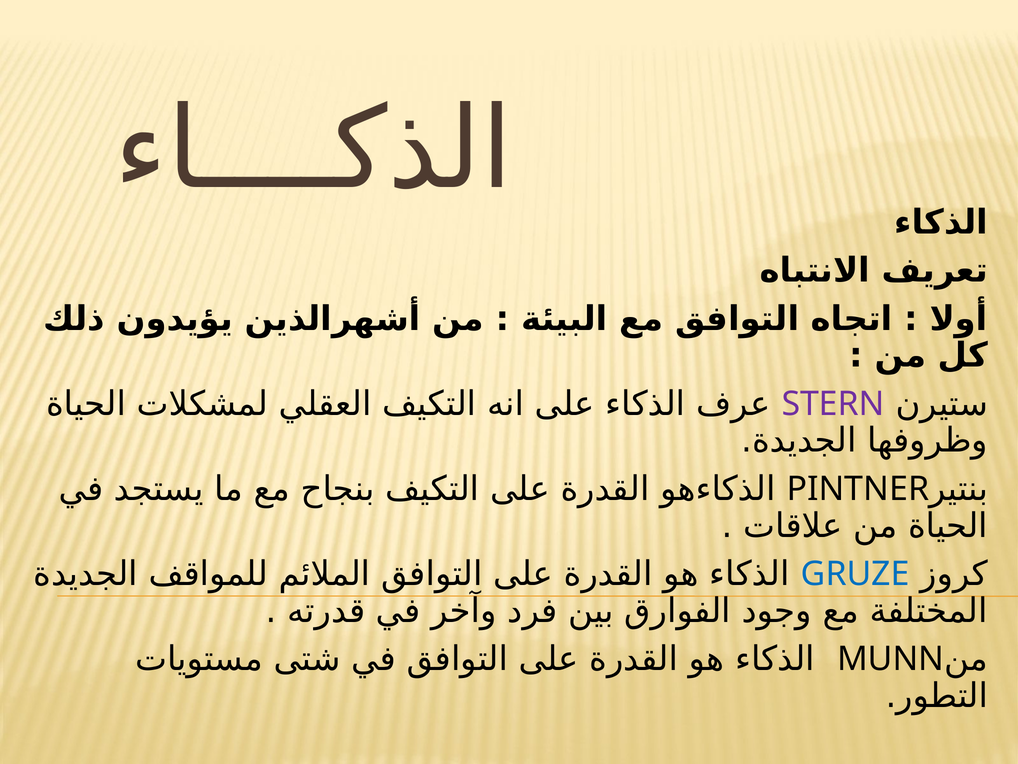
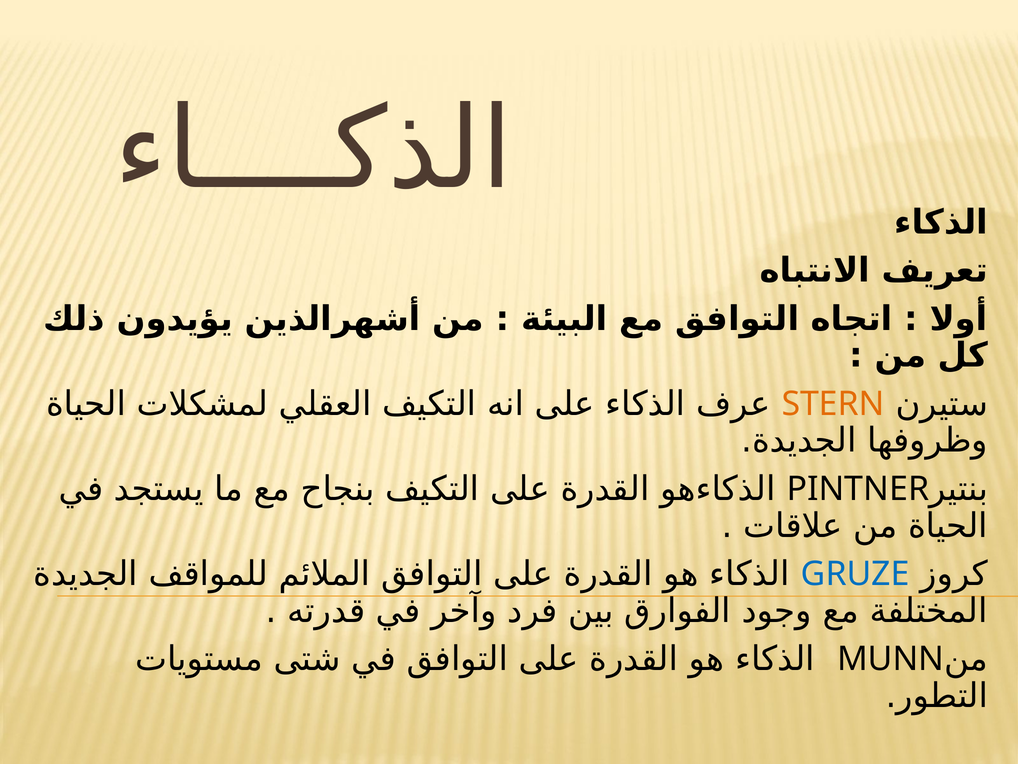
STERN colour: purple -> orange (833, 404)
